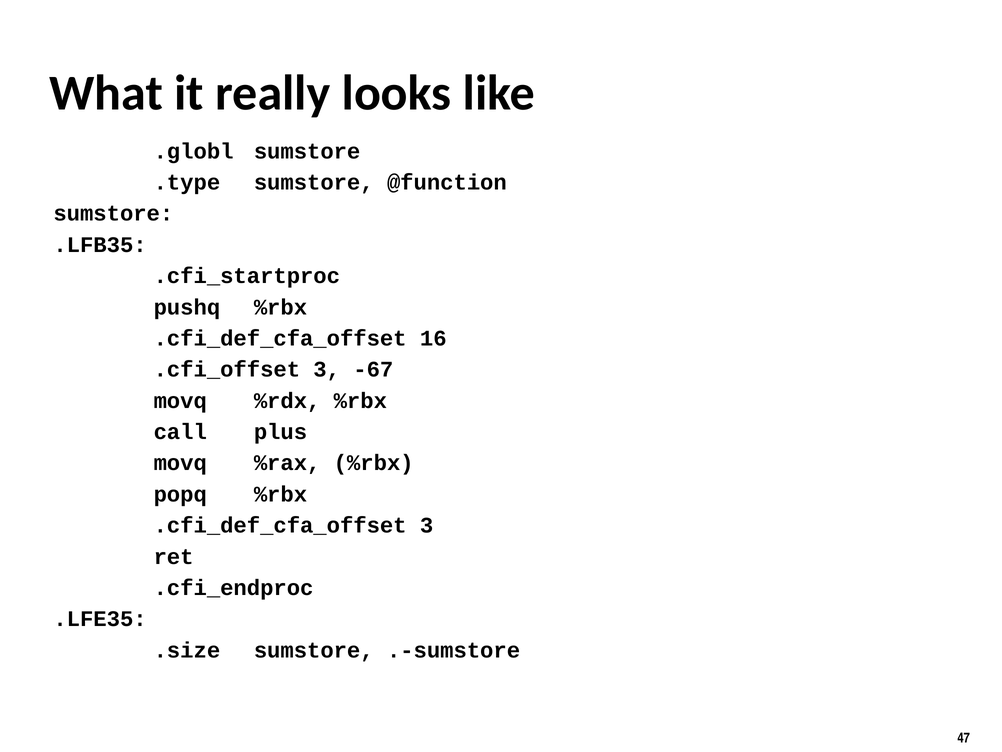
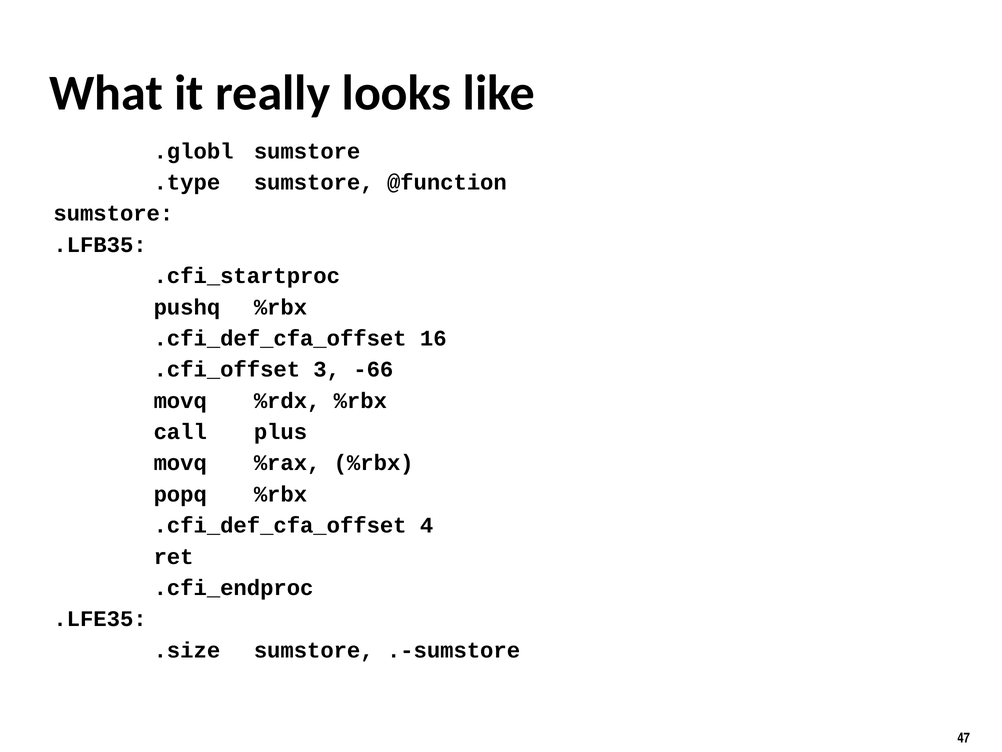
-67: -67 -> -66 (373, 369)
.cfi_def_cfa_offset 3: 3 -> 4 (427, 525)
